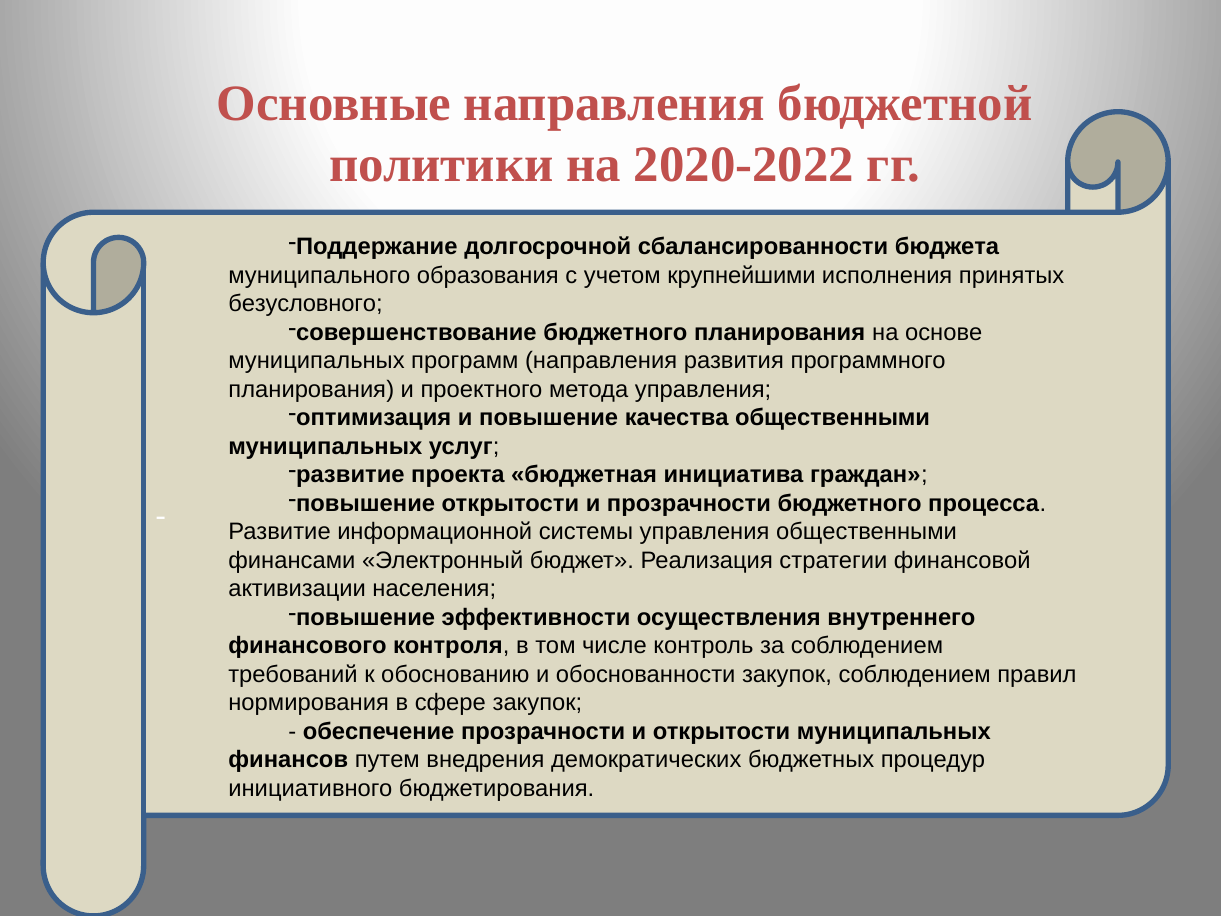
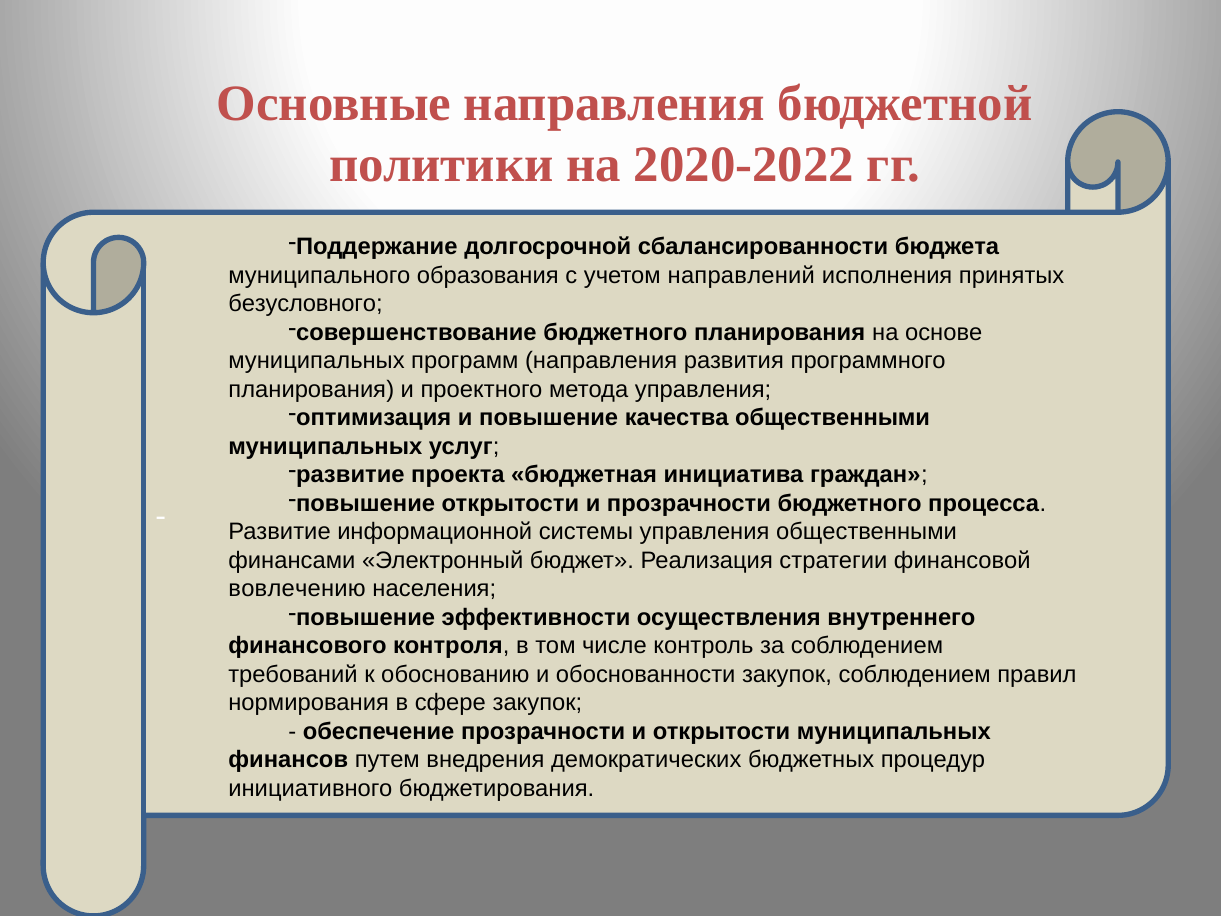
крупнейшими: крупнейшими -> направлений (741, 275)
активизации: активизации -> вовлечению (297, 589)
